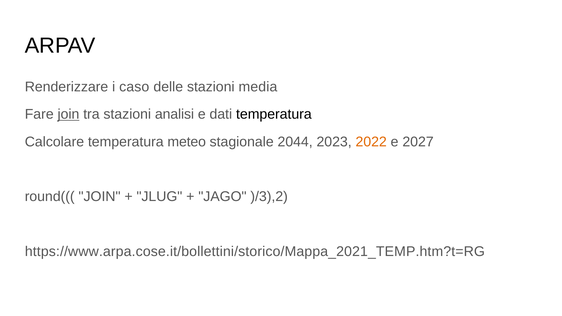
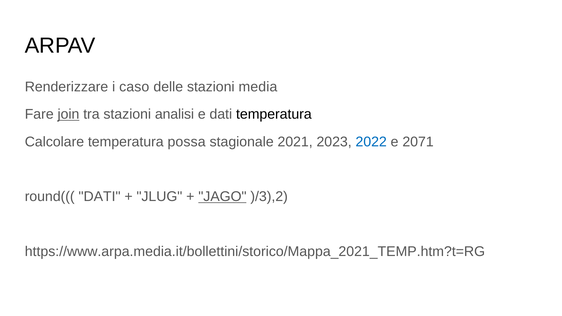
meteo: meteo -> possa (187, 142)
2044: 2044 -> 2021 (295, 142)
2022 colour: orange -> blue (371, 142)
2027: 2027 -> 2071 (418, 142)
round((( JOIN: JOIN -> DATI (100, 197)
JAGO underline: none -> present (222, 197)
https://www.arpa.cose.it/bollettini/storico/Mappa_2021_TEMP.htm?t=RG: https://www.arpa.cose.it/bollettini/storico/Mappa_2021_TEMP.htm?t=RG -> https://www.arpa.media.it/bollettini/storico/Mappa_2021_TEMP.htm?t=RG (255, 252)
